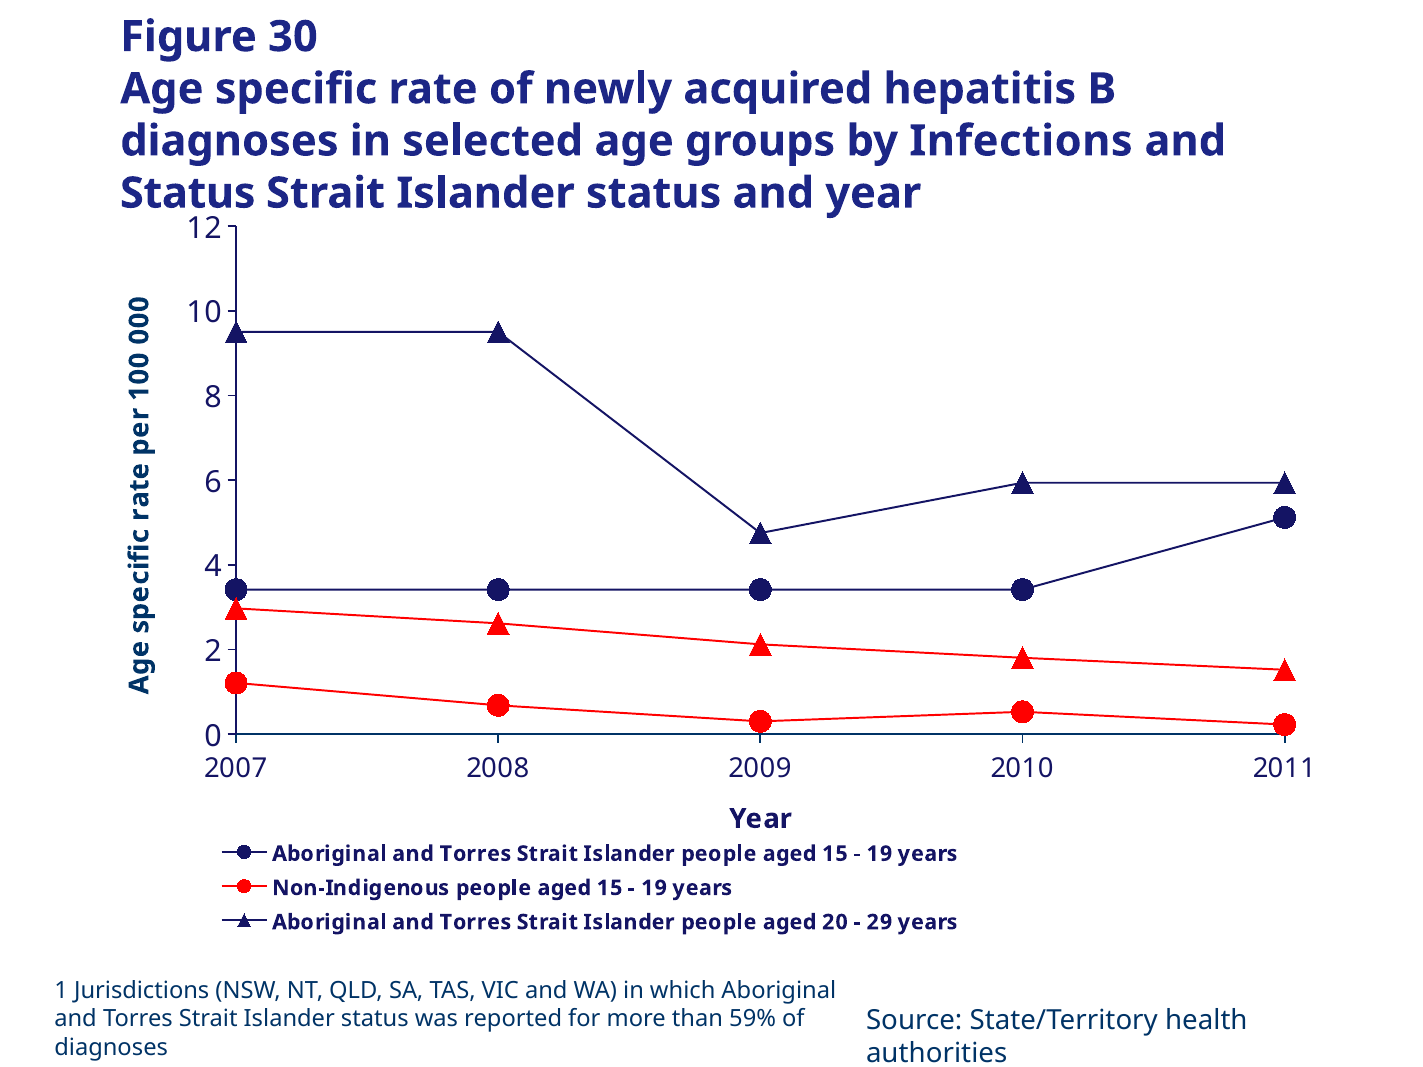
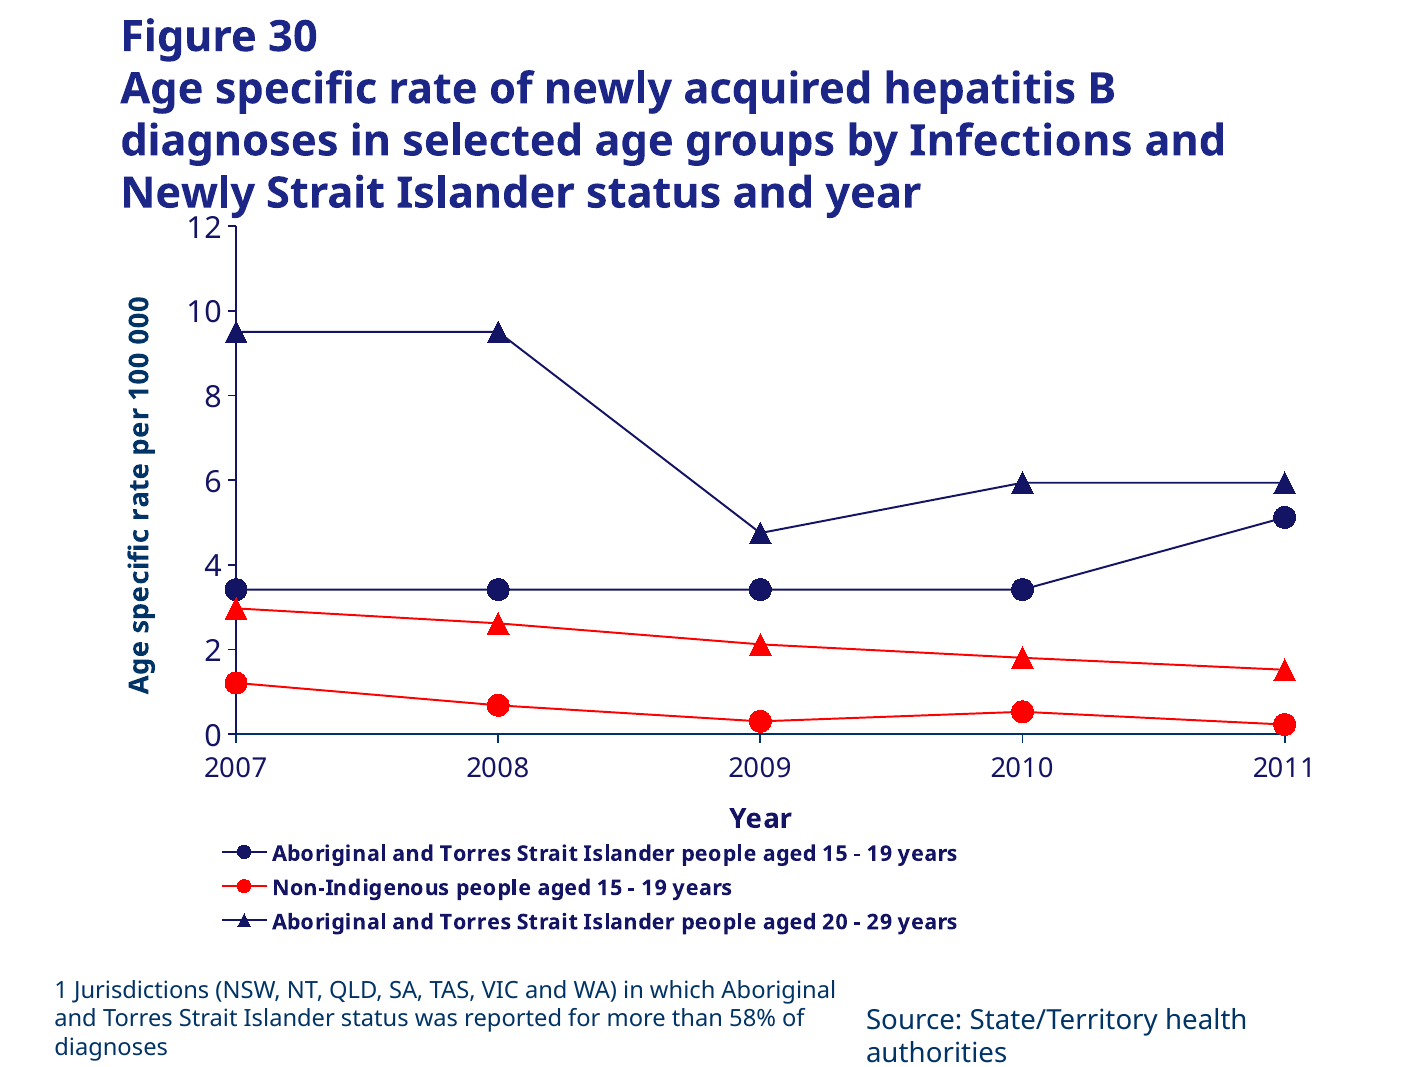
Status: Status -> Newly (188, 193)
59%: 59% -> 58% (753, 1019)
